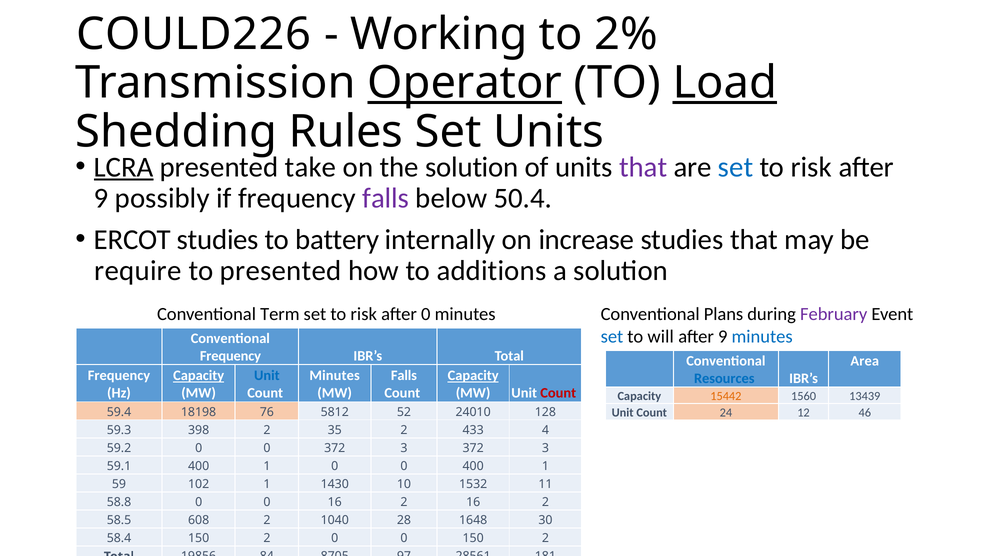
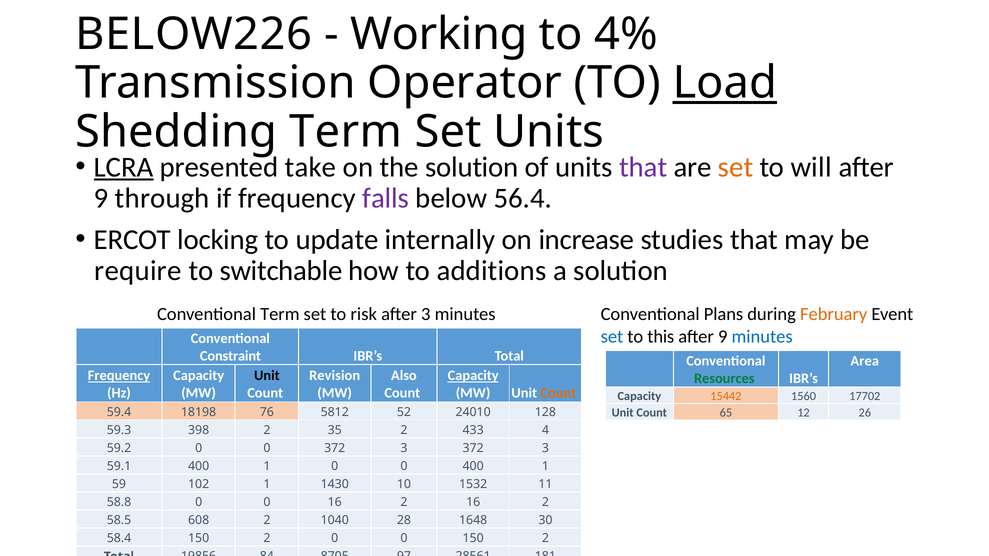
COULD226: COULD226 -> BELOW226 (194, 34)
2%: 2% -> 4% (626, 34)
Operator underline: present -> none (465, 83)
Rules: Rules -> Term (346, 132)
set colour: blue -> orange (736, 167)
risk: risk -> will (811, 167)
possibly: possibly -> through (162, 198)
50.4: 50.4 -> 56.4 (523, 198)
ERCOT studies: studies -> locking (218, 240)
battery: battery -> update (337, 240)
to presented: presented -> switchable (281, 271)
after 0: 0 -> 3 (426, 314)
February colour: purple -> orange (834, 314)
will: will -> this (661, 337)
Frequency: Frequency -> Constraint (230, 356)
Frequency underline: none -> present (119, 376)
Capacity underline: present -> none (199, 376)
Unit colour: blue -> black (267, 376)
Minutes: Minutes -> Revision (335, 376)
Falls: Falls -> Also (404, 376)
Resources colour: blue -> green (724, 379)
Count colour: red -> orange (558, 393)
13439: 13439 -> 17702 (865, 396)
24: 24 -> 65 (726, 413)
46: 46 -> 26 (865, 413)
